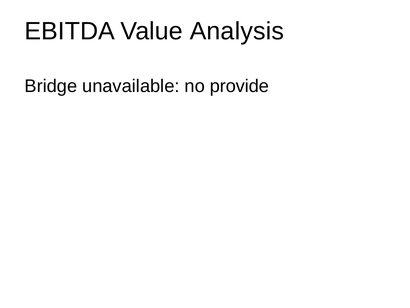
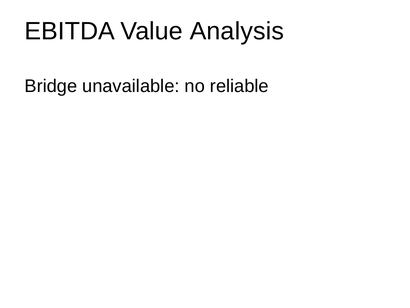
provide: provide -> reliable (239, 86)
